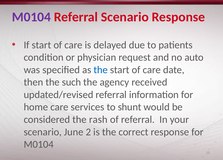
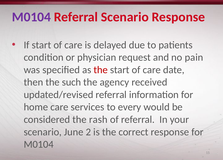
auto: auto -> pain (194, 58)
the colour: blue -> red (101, 70)
shunt: shunt -> every (130, 107)
